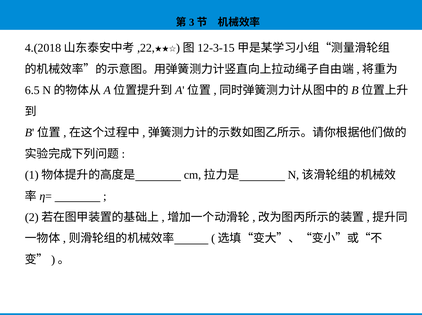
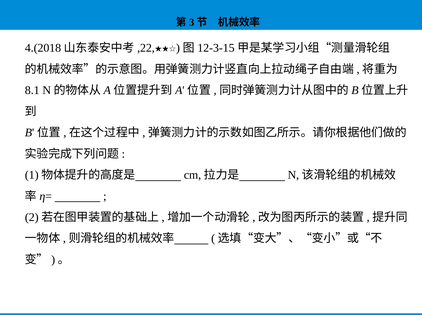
6.5: 6.5 -> 8.1 (32, 91)
